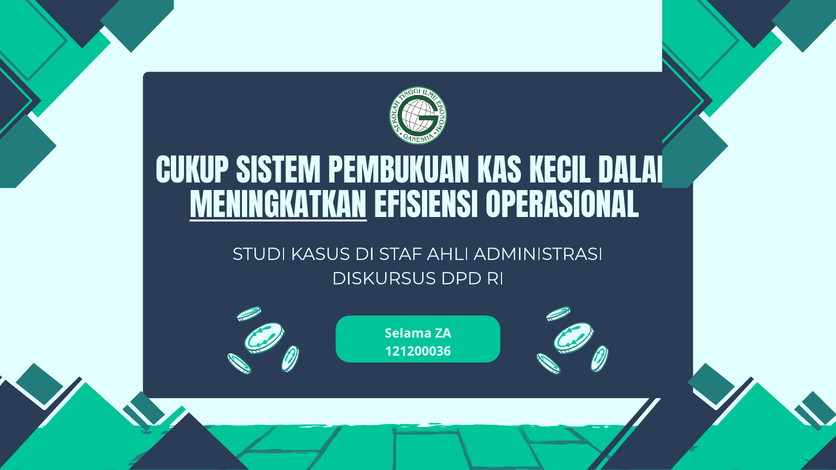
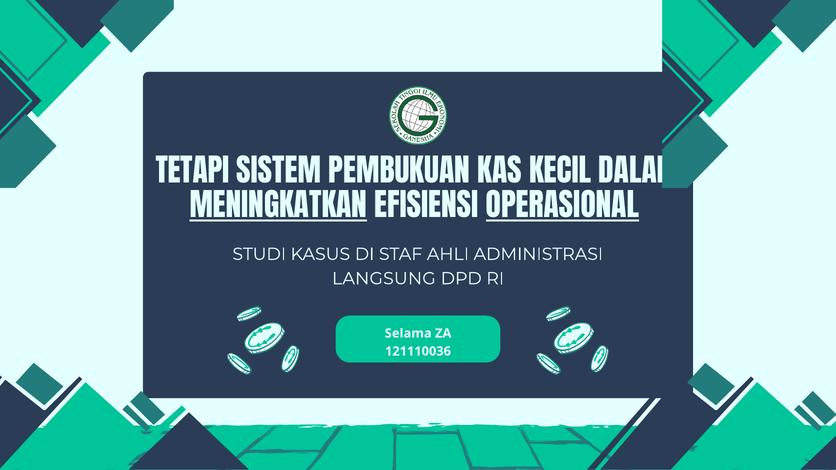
CUKUP: CUKUP -> TETAPI (192, 173)
OPERASIONAL underline: none -> present (562, 207)
DISKURSUS: DISKURSUS -> LANGSUNG (384, 279)
121200036: 121200036 -> 121110036 (418, 351)
